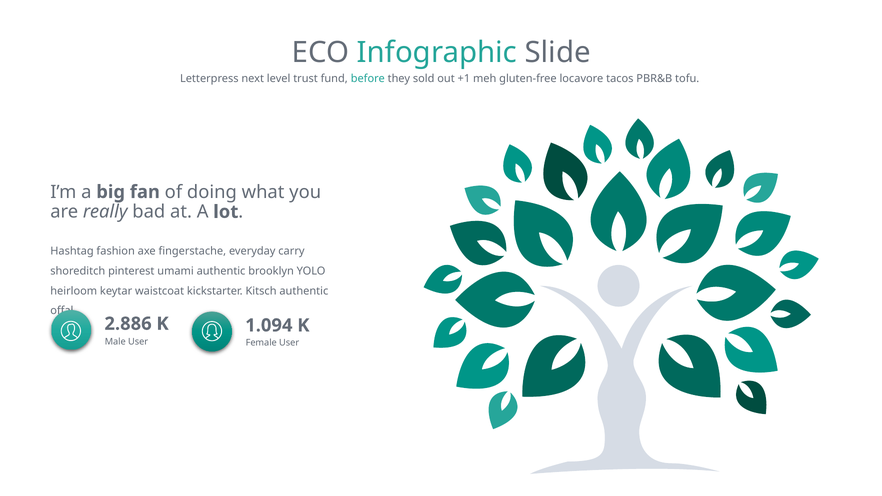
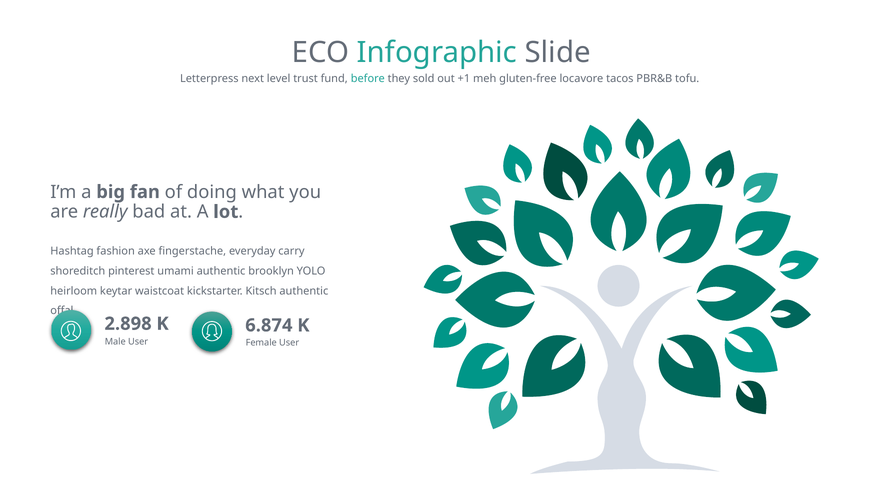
2.886: 2.886 -> 2.898 (128, 324)
1.094: 1.094 -> 6.874 (269, 325)
